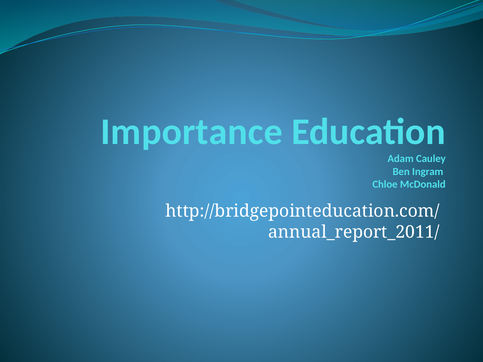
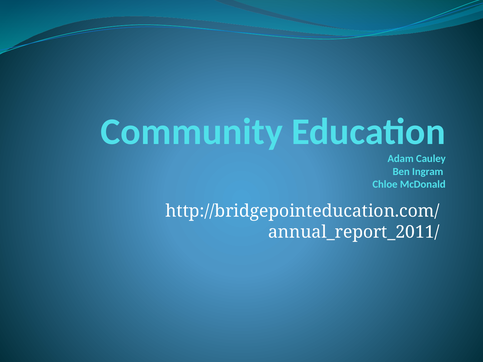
Importance: Importance -> Community (192, 132)
